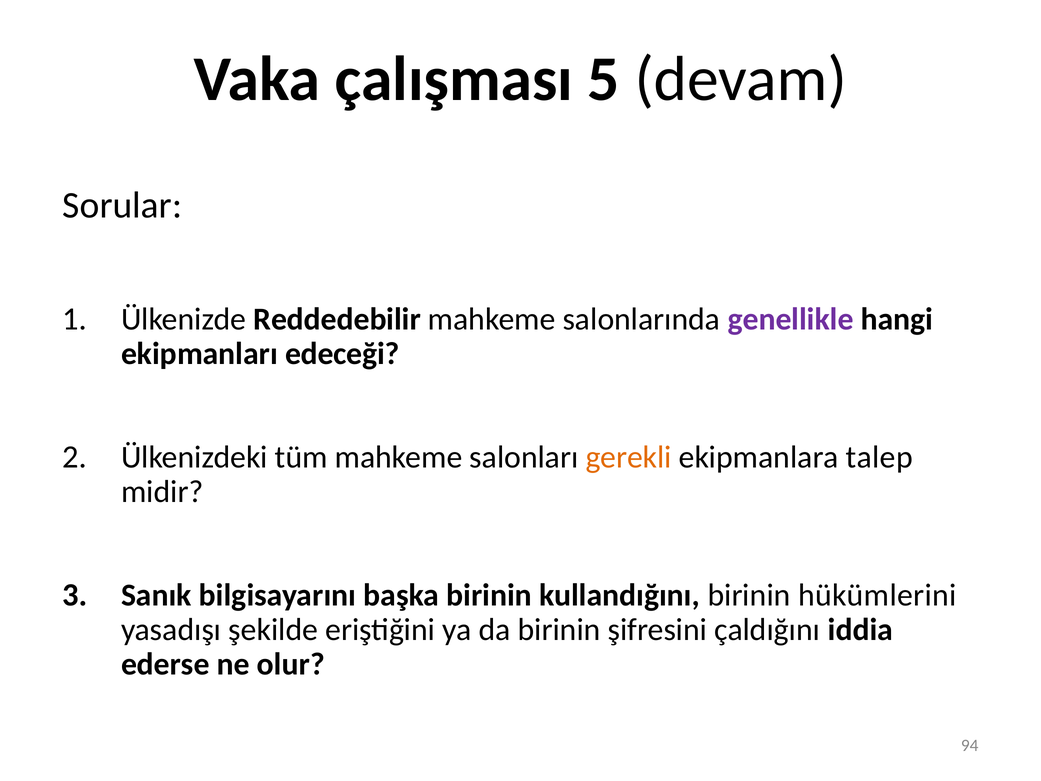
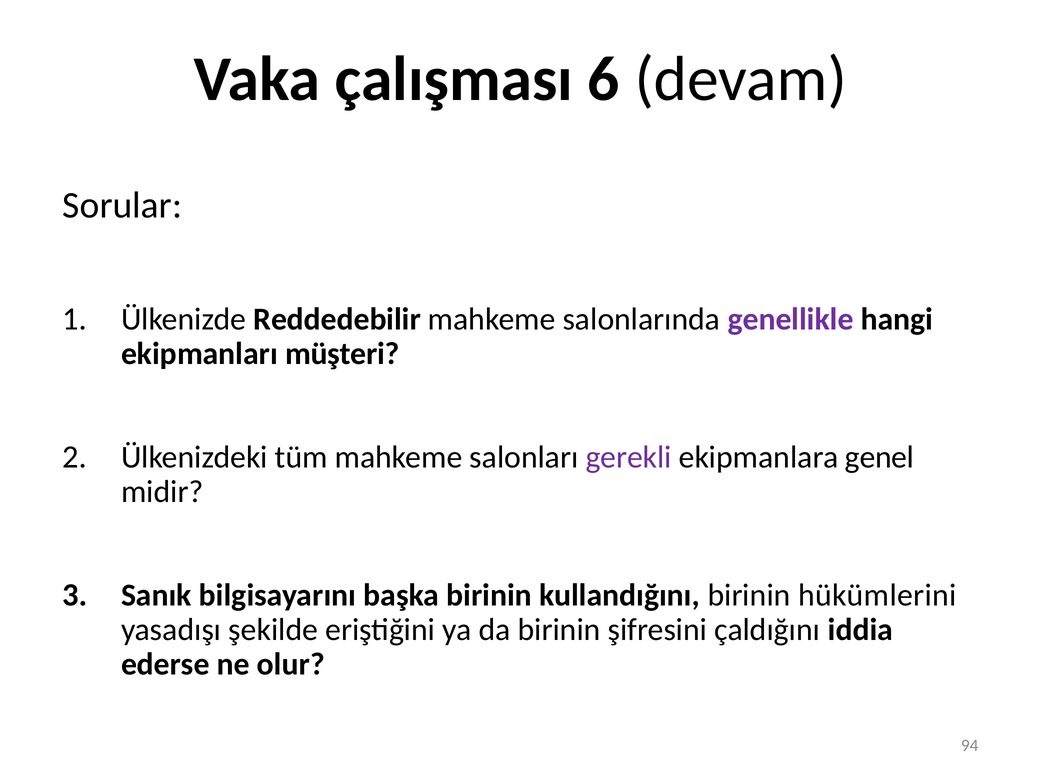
5: 5 -> 6 (604, 79)
edeceği: edeceği -> müşteri (342, 354)
gerekli colour: orange -> purple (629, 457)
talep: talep -> genel (880, 457)
